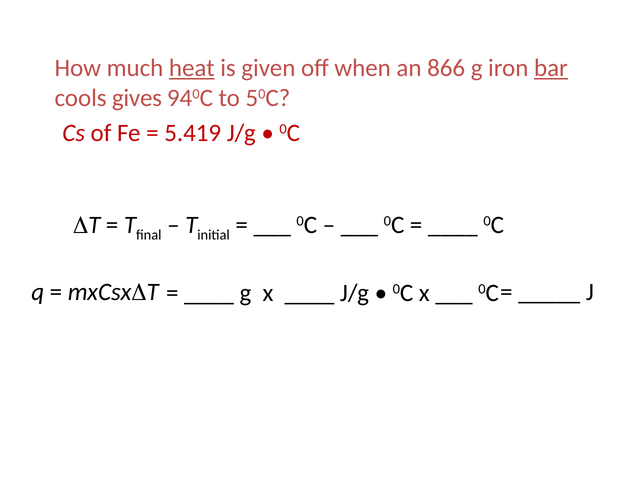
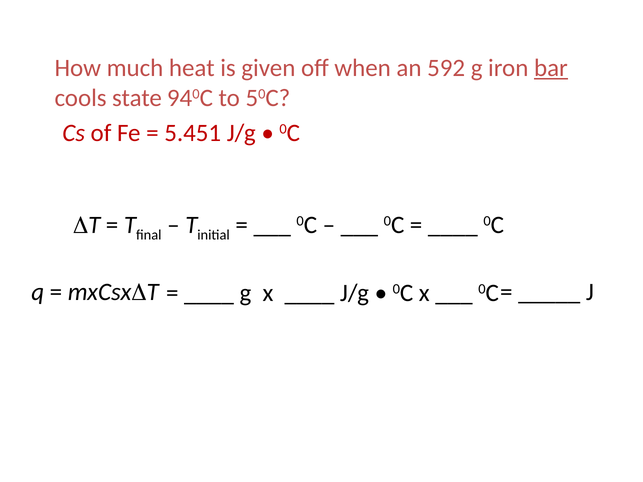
heat underline: present -> none (192, 68)
866: 866 -> 592 (446, 68)
gives: gives -> state (137, 98)
5.419: 5.419 -> 5.451 (193, 133)
